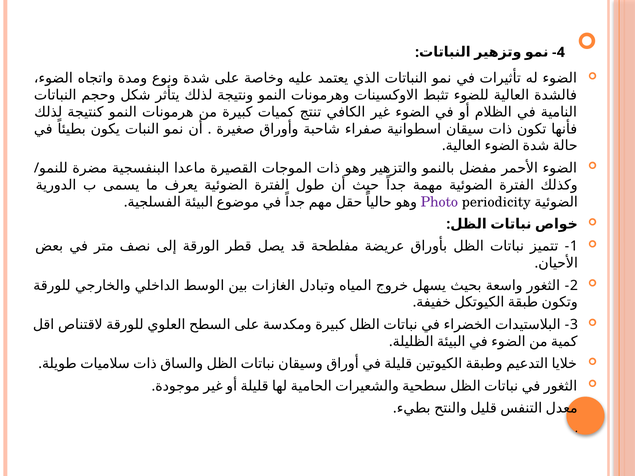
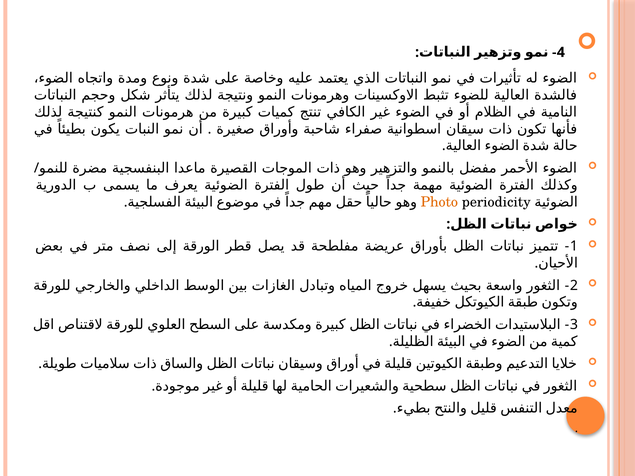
Photo colour: purple -> orange (439, 202)
